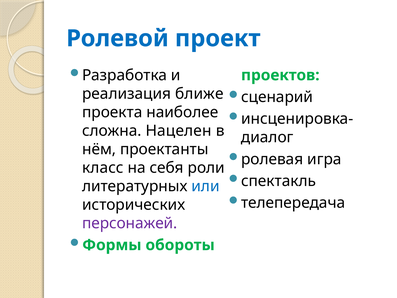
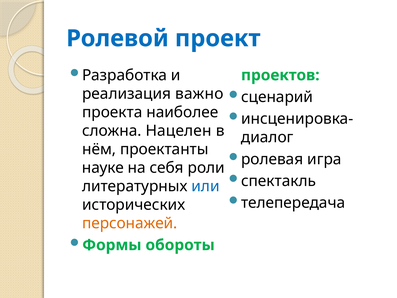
ближе: ближе -> важно (199, 94)
класс: класс -> науке (103, 168)
персонажей colour: purple -> orange (130, 223)
